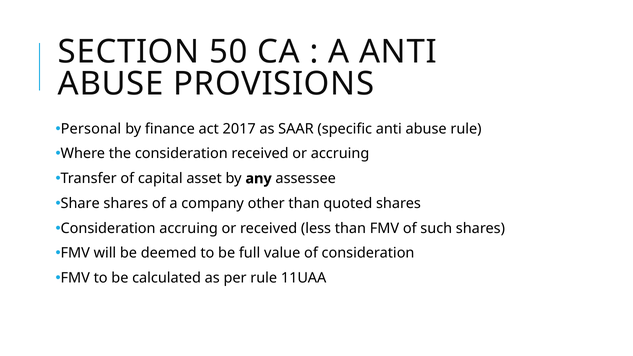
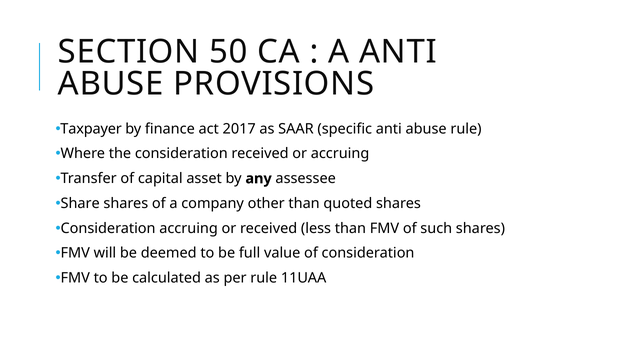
Personal: Personal -> Taxpayer (91, 129)
